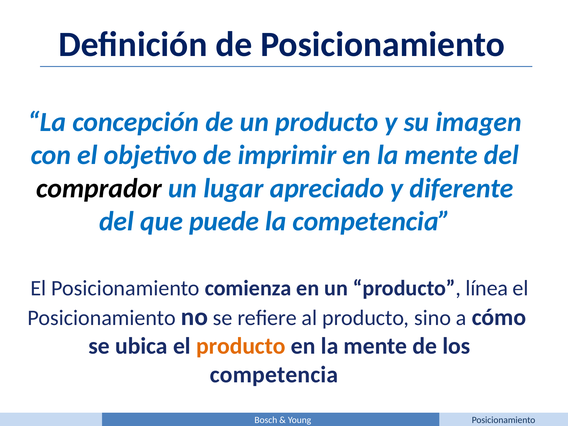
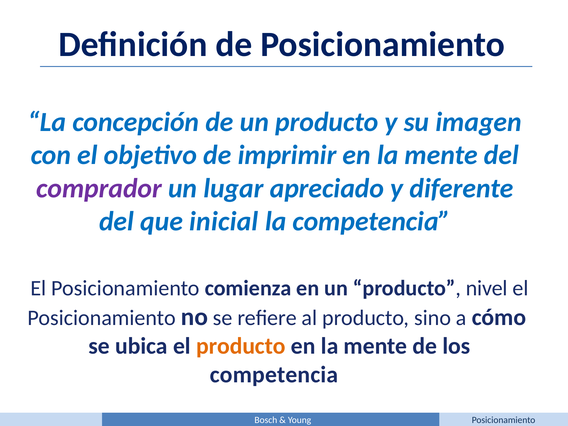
comprador colour: black -> purple (99, 188)
puede: puede -> inicial (224, 221)
línea: línea -> nivel (487, 288)
